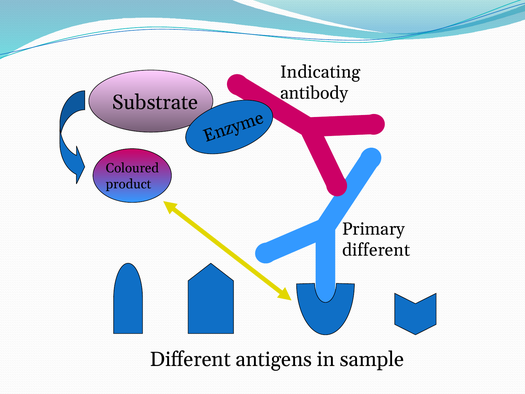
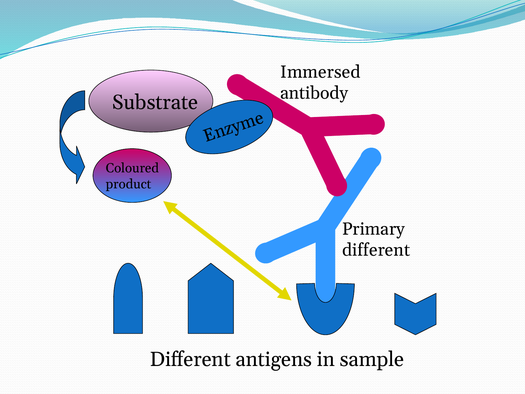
Indicating: Indicating -> Immersed (320, 72)
